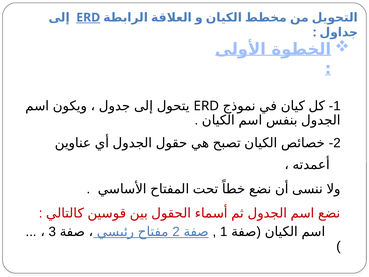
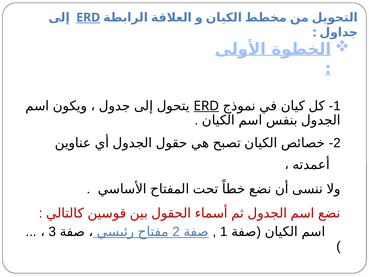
ERD underline: none -> present (206, 106)
